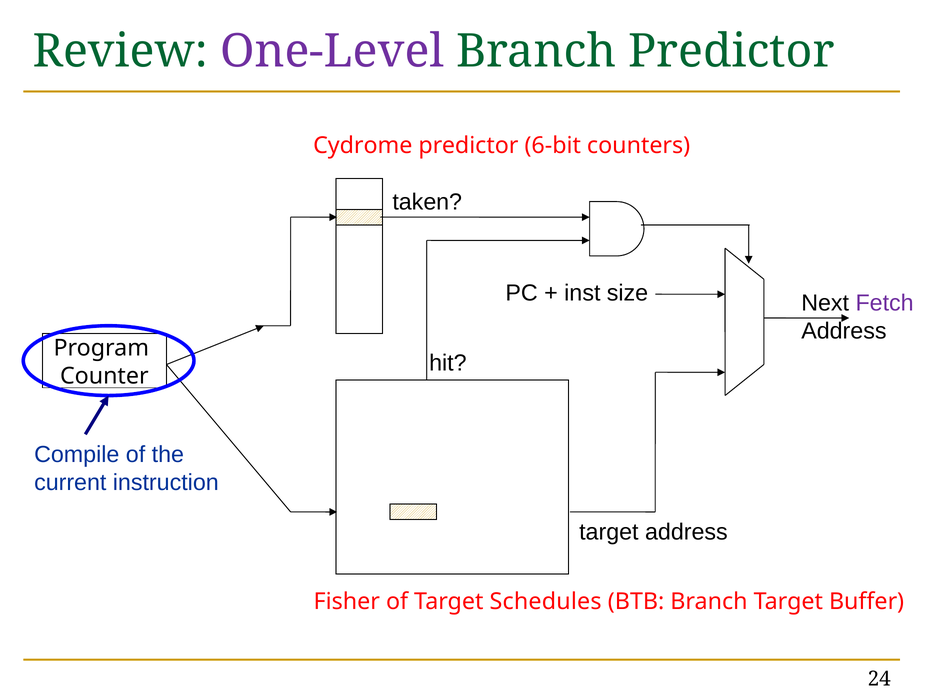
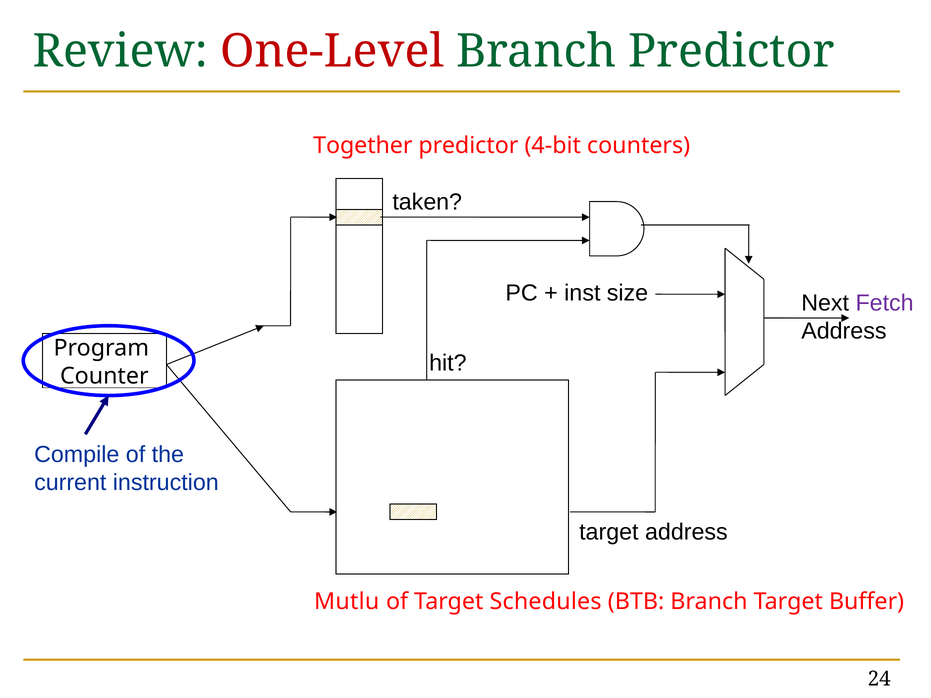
One-Level colour: purple -> red (332, 51)
Cydrome: Cydrome -> Together (363, 146)
6-bit: 6-bit -> 4-bit (553, 146)
Fisher: Fisher -> Mutlu (347, 602)
